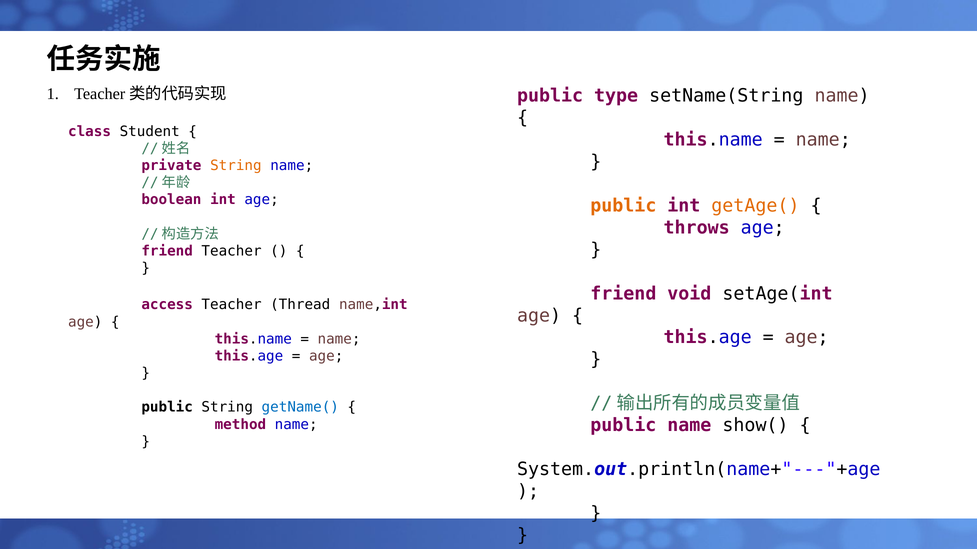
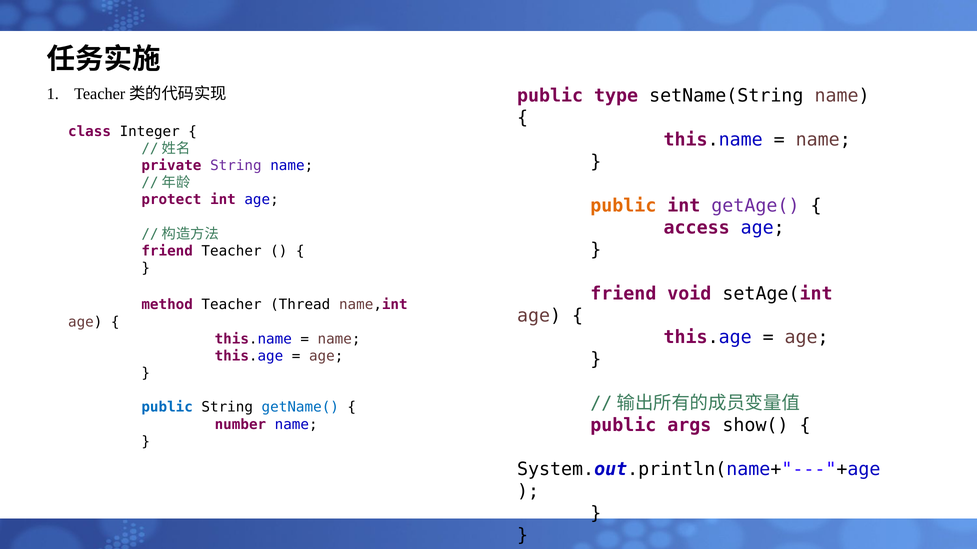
Student: Student -> Integer (150, 132)
String colour: orange -> purple (236, 166)
boolean: boolean -> protect (171, 200)
getAge( colour: orange -> purple (755, 206)
throws: throws -> access (697, 228)
access: access -> method (167, 305)
public colour: black -> blue (167, 408)
public name: name -> args (689, 426)
method: method -> number (240, 425)
